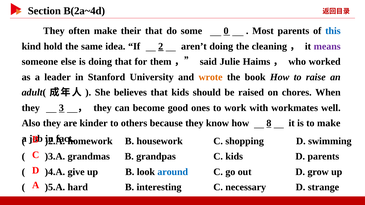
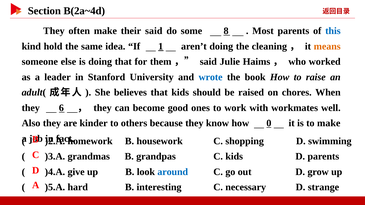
their that: that -> said (154, 31)
0: 0 -> 8 (226, 31)
2: 2 -> 1 (161, 46)
means colour: purple -> orange (327, 46)
wrote colour: orange -> blue (211, 77)
3: 3 -> 6 (61, 108)
8: 8 -> 0 (269, 123)
